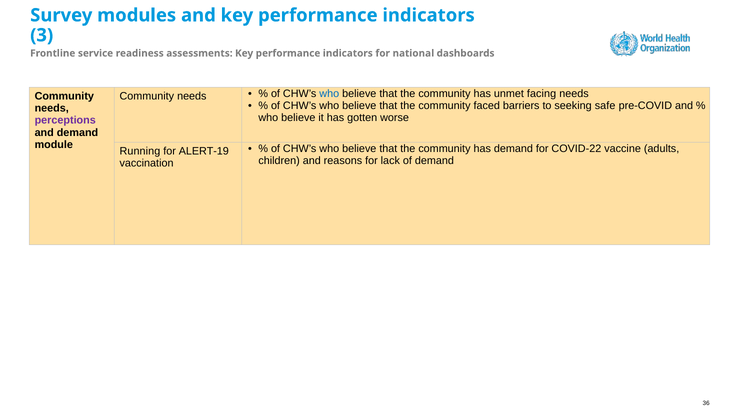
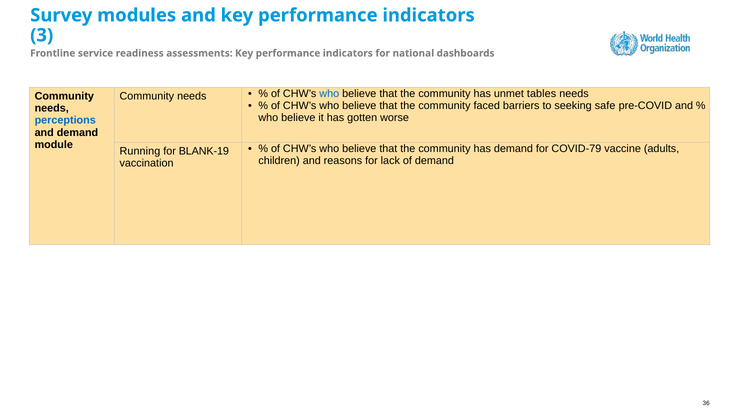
facing: facing -> tables (542, 93)
perceptions colour: purple -> blue (65, 120)
COVID-22: COVID-22 -> COVID-79 (576, 149)
ALERT-19: ALERT-19 -> BLANK-19 (204, 151)
